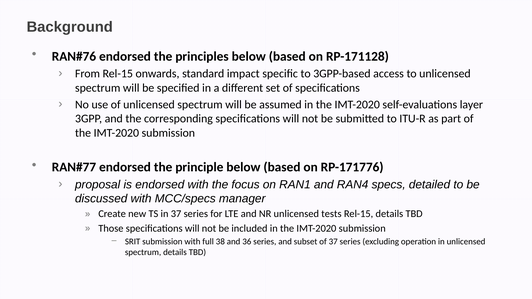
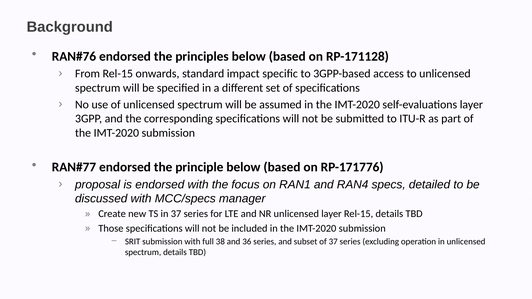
unlicensed tests: tests -> layer (331, 214)
